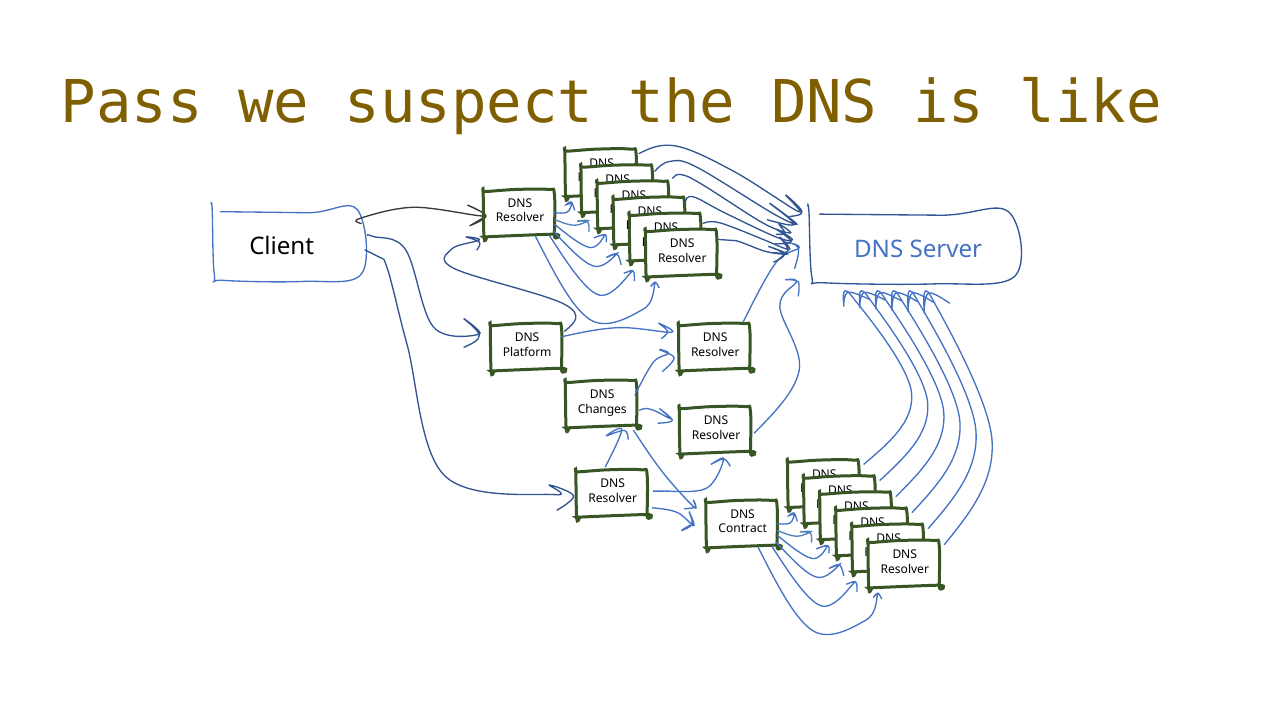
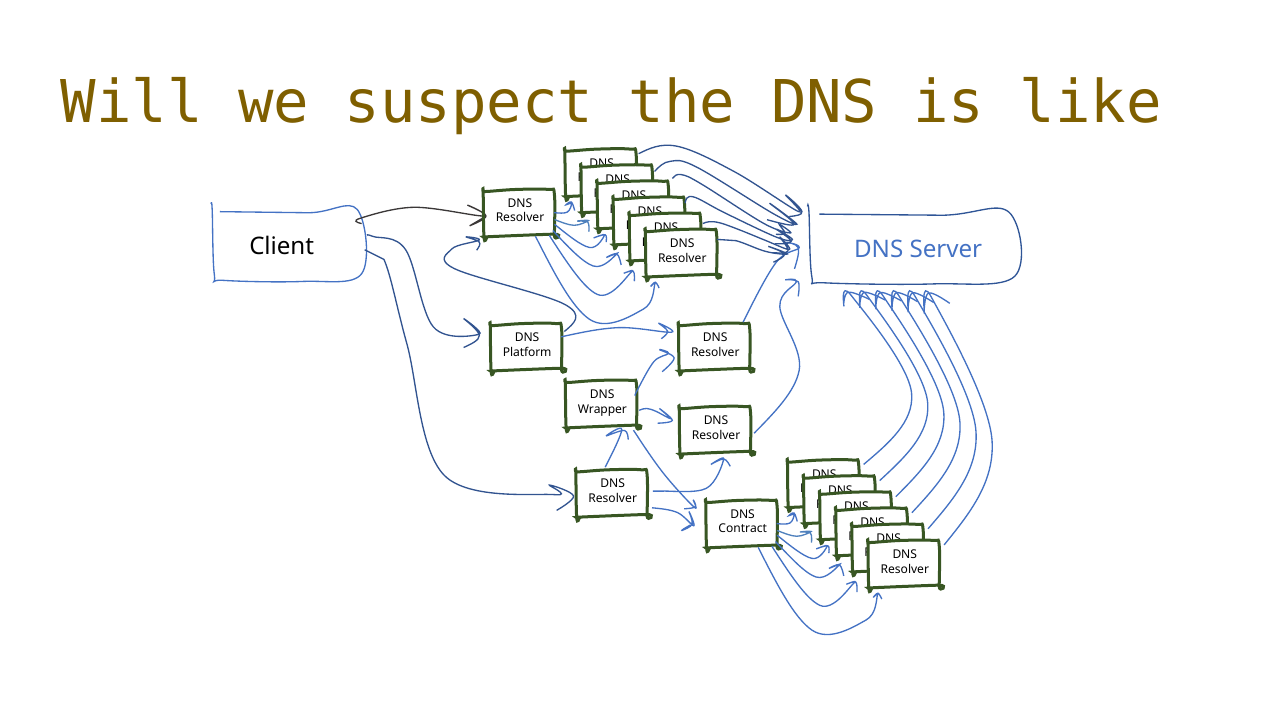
Pass: Pass -> Will (132, 103)
Changes: Changes -> Wrapper (602, 409)
